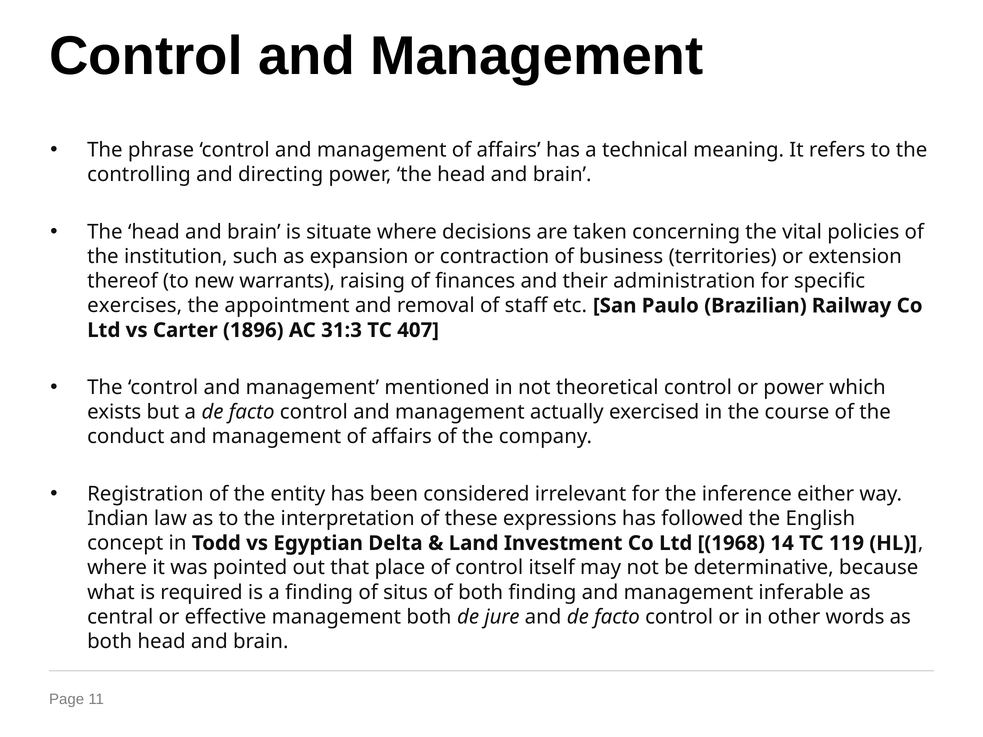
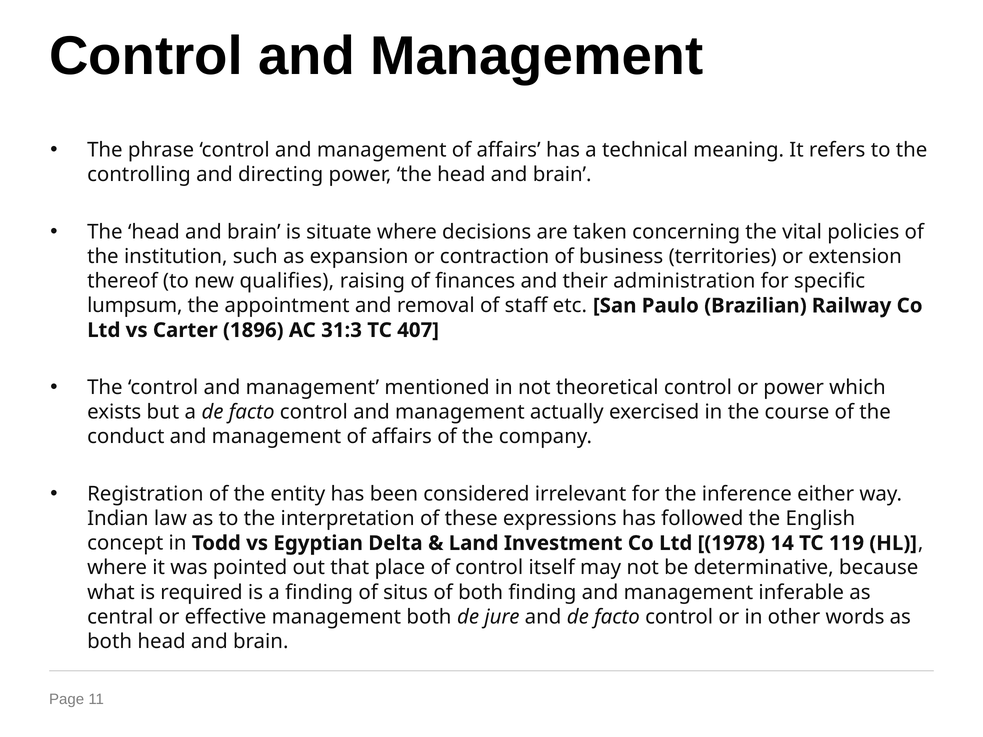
warrants: warrants -> qualifies (287, 281)
exercises: exercises -> lumpsum (135, 306)
1968: 1968 -> 1978 (731, 543)
